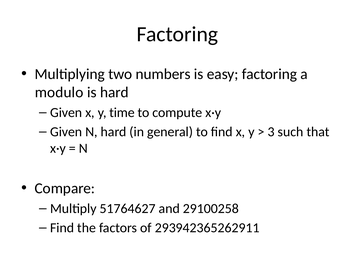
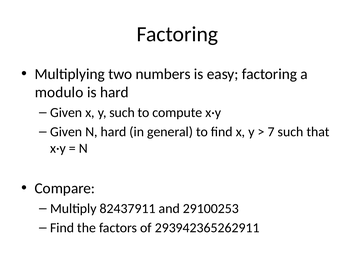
y time: time -> such (122, 113)
3: 3 -> 7 (271, 132)
51764627: 51764627 -> 82437911 (128, 209)
29100258: 29100258 -> 29100253 (211, 209)
